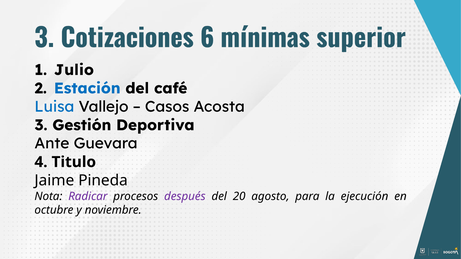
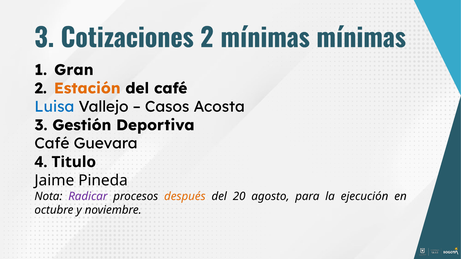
Cotizaciones 6: 6 -> 2 (207, 39)
mínimas superior: superior -> mínimas (361, 39)
Julio: Julio -> Gran (74, 70)
Estación colour: blue -> orange (87, 88)
Ante: Ante -> Café (52, 144)
después colour: purple -> orange (185, 197)
